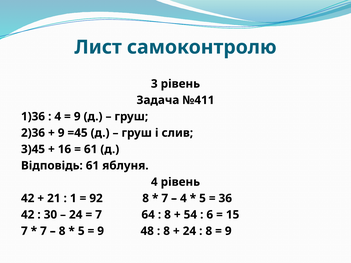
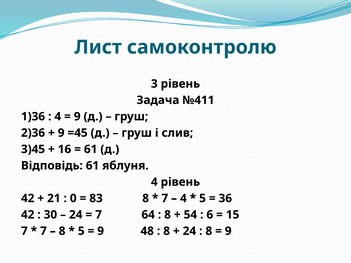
1: 1 -> 0 (73, 198)
92: 92 -> 83 (96, 198)
